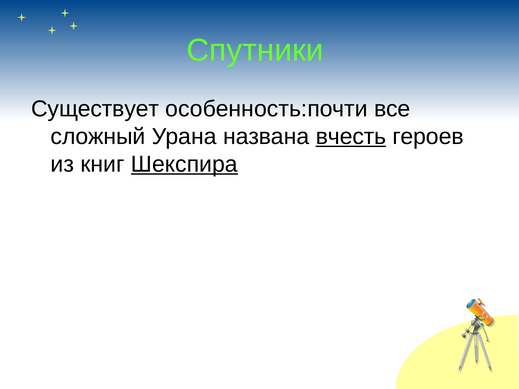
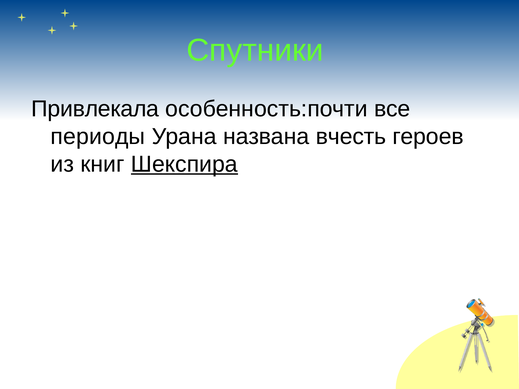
Существует: Существует -> Привлекала (95, 109)
сложный: сложный -> периоды (98, 137)
вчесть underline: present -> none (351, 137)
